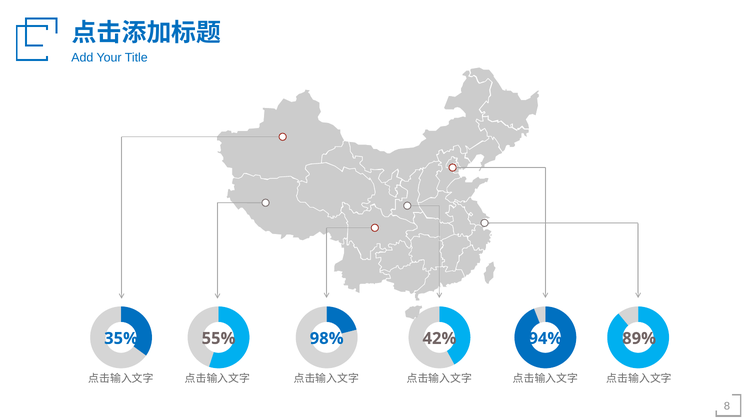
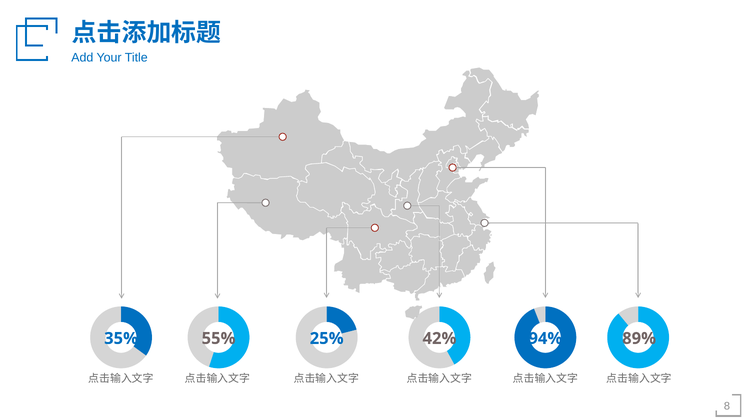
98%: 98% -> 25% (327, 338)
